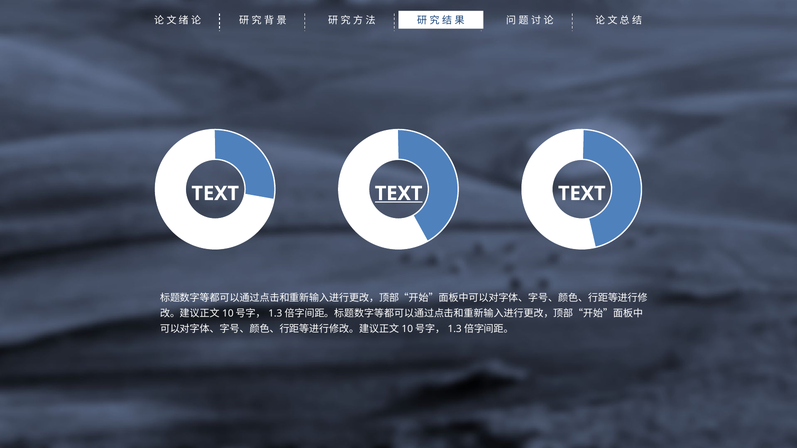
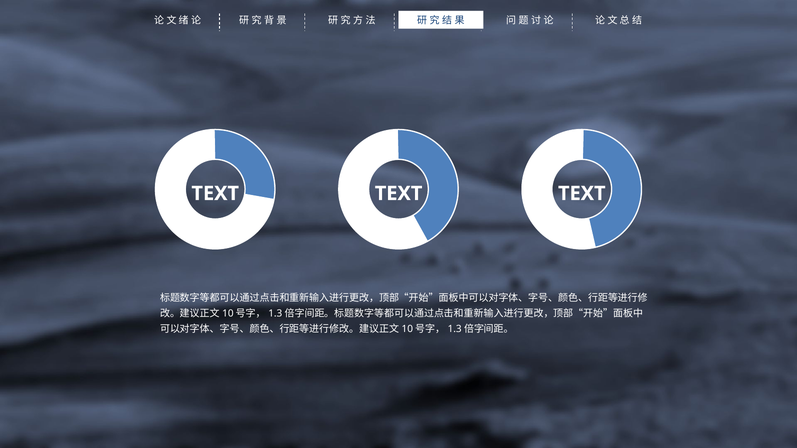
TEXT underline: present -> none (399, 194)
